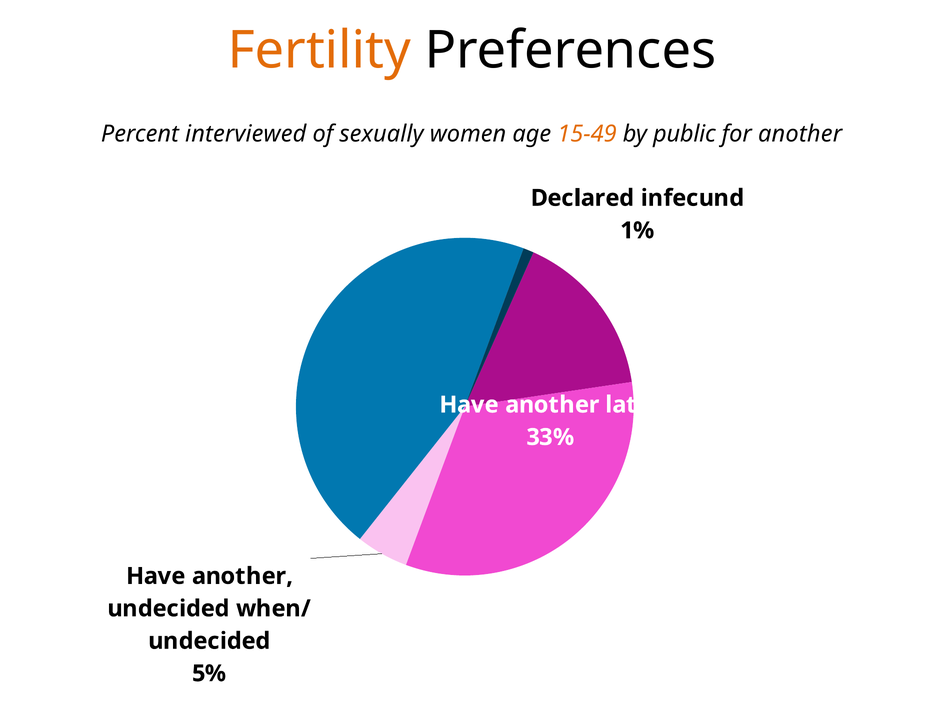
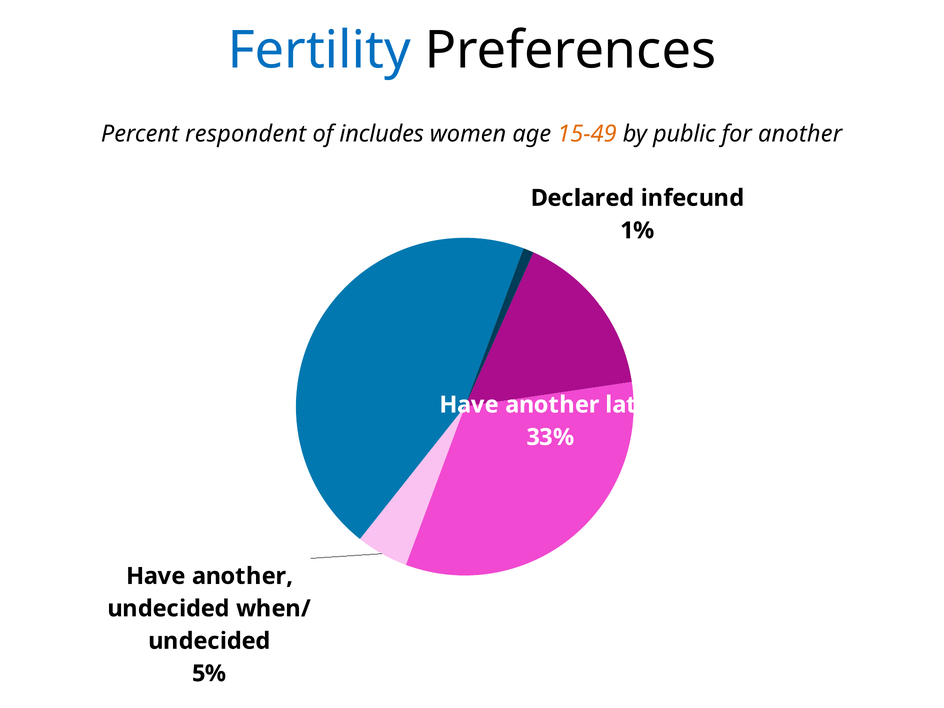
Fertility colour: orange -> blue (319, 50)
interviewed: interviewed -> respondent (246, 134)
sexually: sexually -> includes (382, 134)
